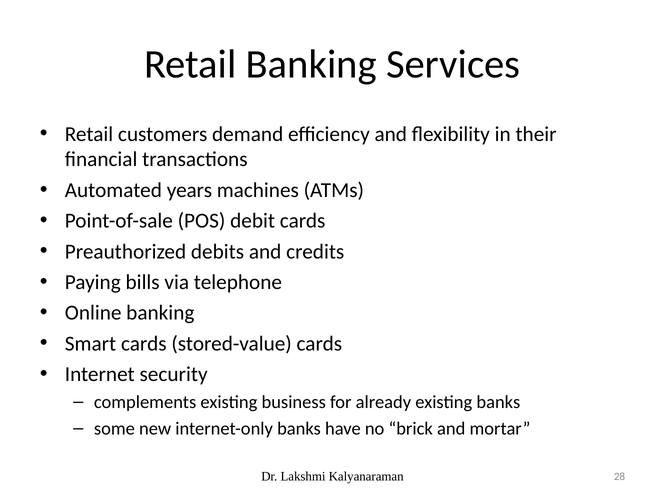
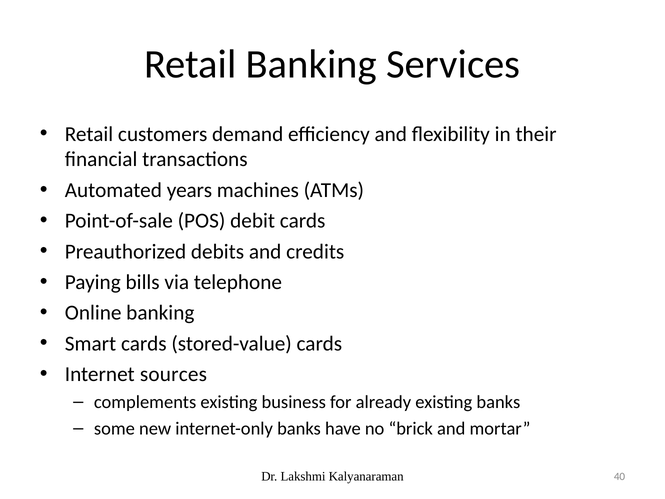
security: security -> sources (173, 374)
28: 28 -> 40 (619, 476)
